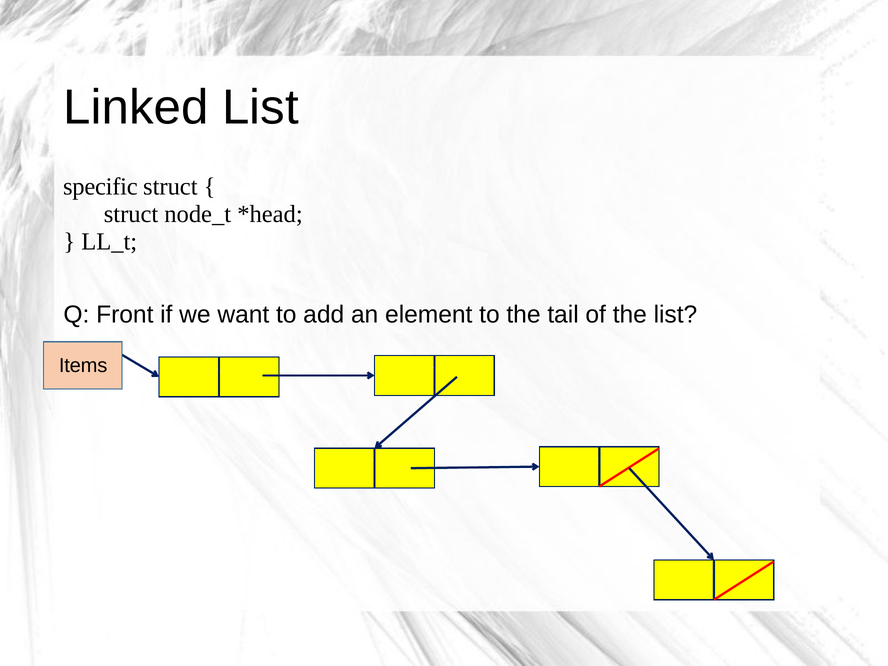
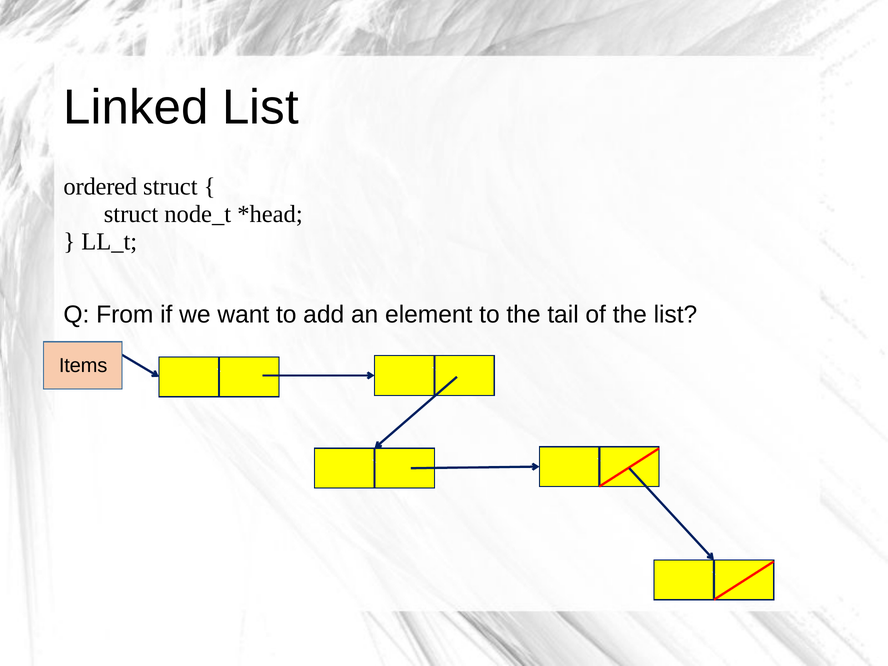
specific: specific -> ordered (100, 187)
Front: Front -> From (125, 315)
